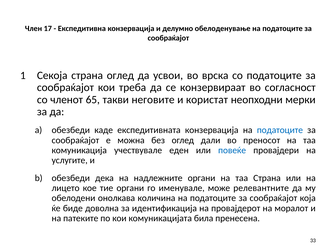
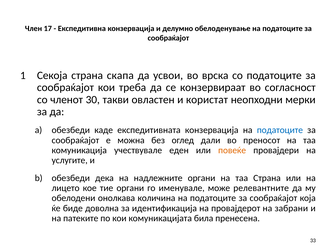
страна оглед: оглед -> скапа (120, 75)
65: 65 -> 30 (93, 100)
неговите: неговите -> овластен (153, 100)
повеќе colour: blue -> orange (232, 150)
моралот: моралот -> забрани (291, 208)
